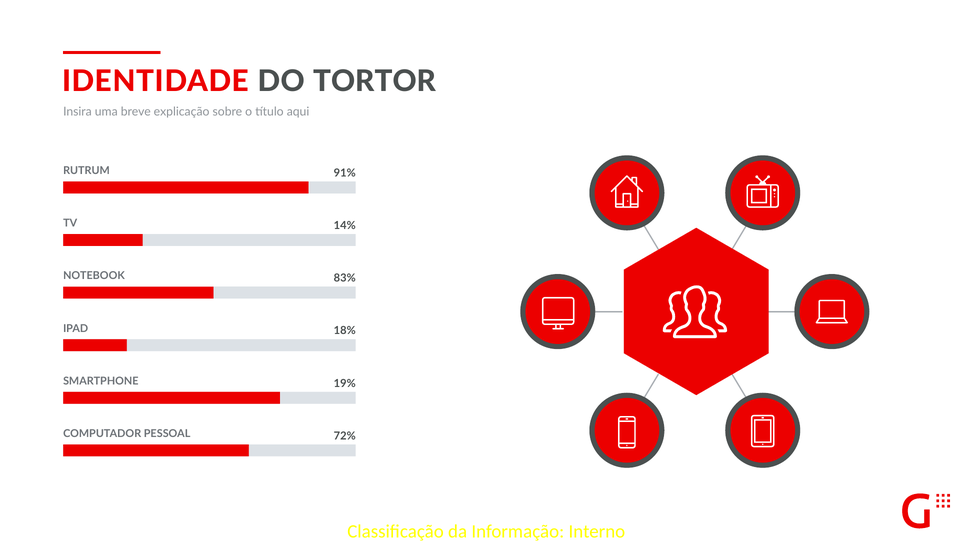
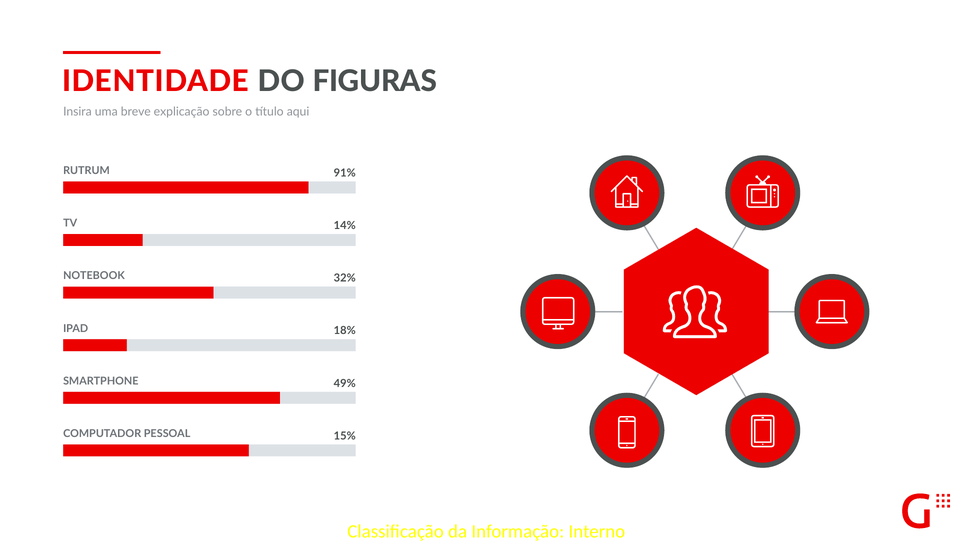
TORTOR: TORTOR -> FIGURAS (375, 81)
83%: 83% -> 32% (345, 278)
19%: 19% -> 49% (345, 383)
72%: 72% -> 15% (345, 435)
